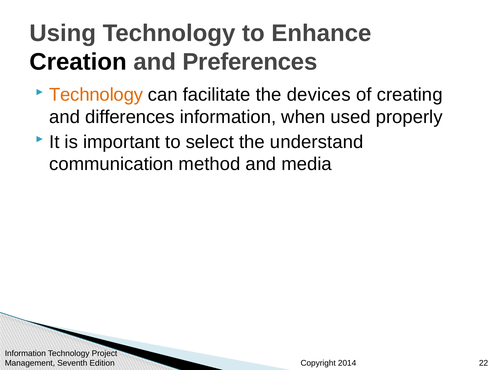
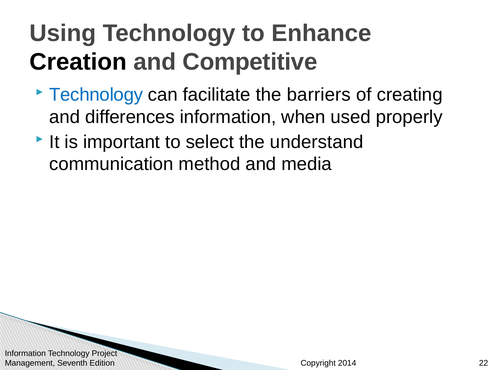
Preferences: Preferences -> Competitive (250, 62)
Technology colour: orange -> blue (96, 95)
devices: devices -> barriers (319, 95)
